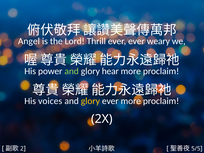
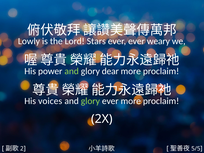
Angel: Angel -> Lowly (29, 41)
Thrill: Thrill -> Stars (96, 41)
hear: hear -> dear (110, 71)
glory colour: yellow -> light green (90, 101)
